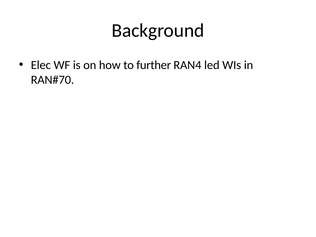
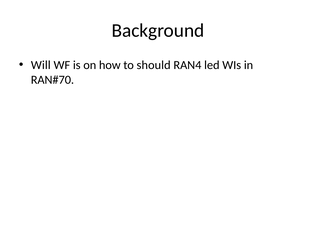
Elec: Elec -> Will (41, 65)
further: further -> should (154, 65)
